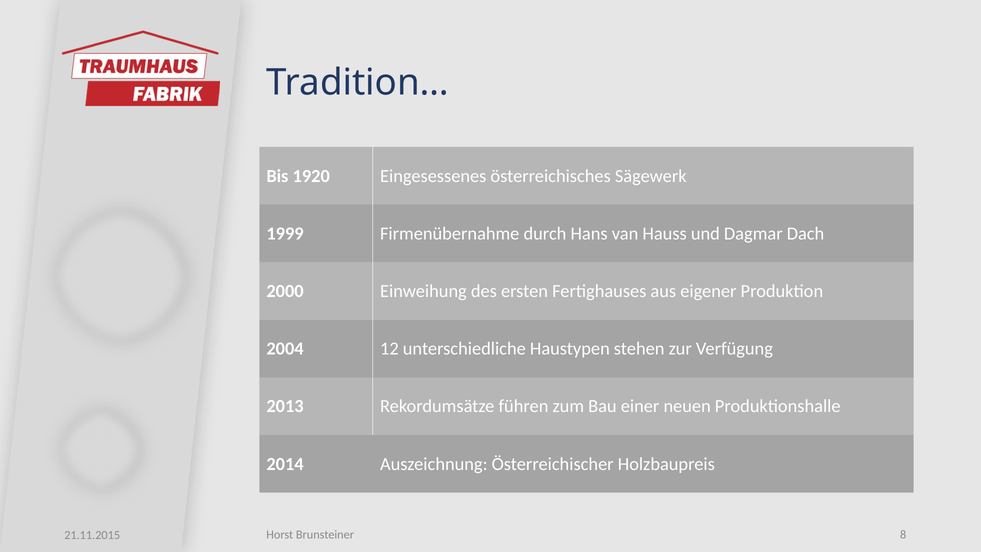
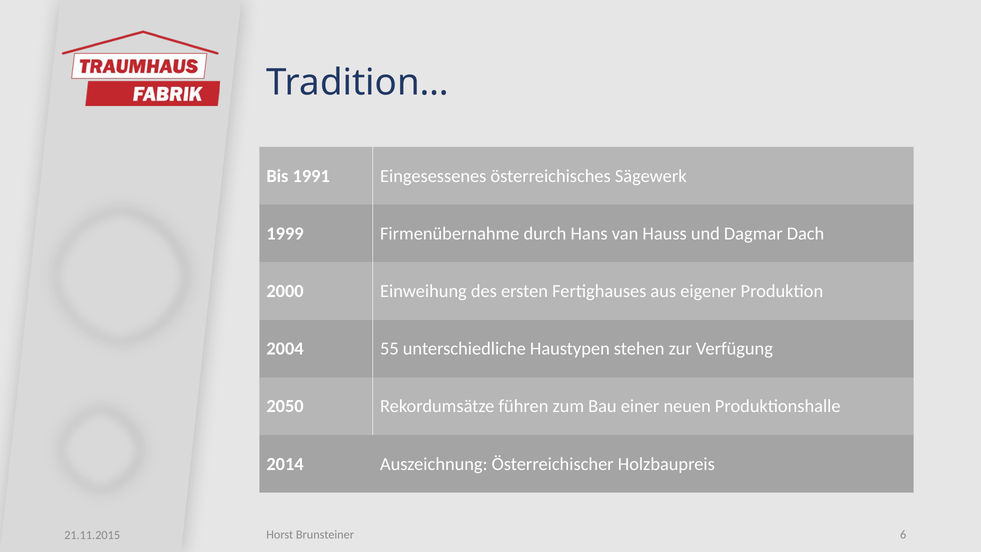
1920: 1920 -> 1991 (311, 176)
12: 12 -> 55 (389, 349)
2013: 2013 -> 2050 (285, 406)
8: 8 -> 6 (903, 535)
